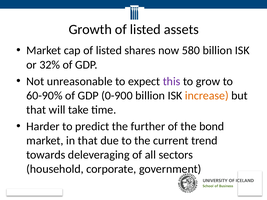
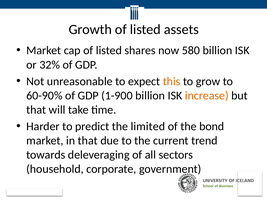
this colour: purple -> orange (172, 81)
0-900: 0-900 -> 1-900 (117, 96)
further: further -> limited (148, 127)
